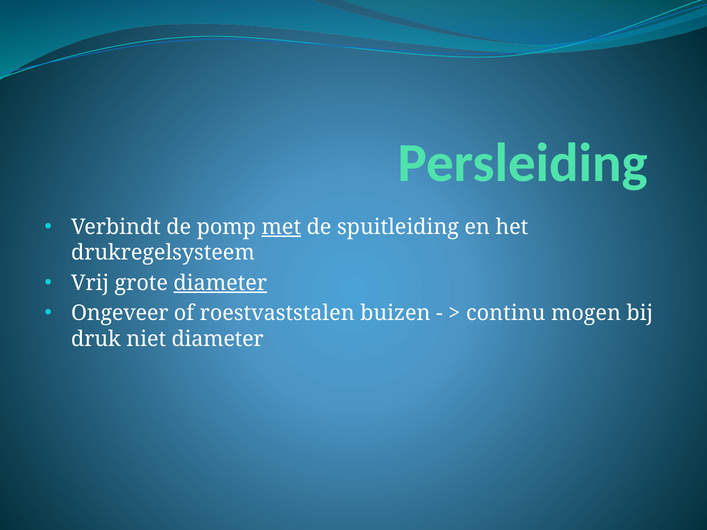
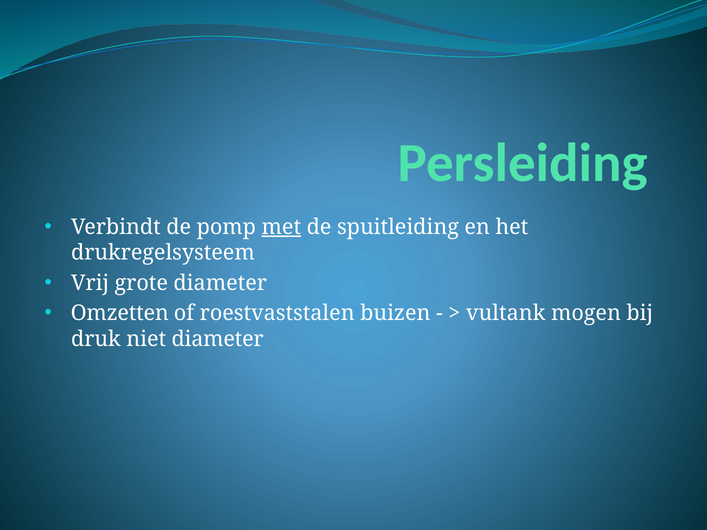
diameter underline: present -> none (220, 283)
Ongeveer: Ongeveer -> Omzetten (120, 313)
continu: continu -> vultank (506, 313)
